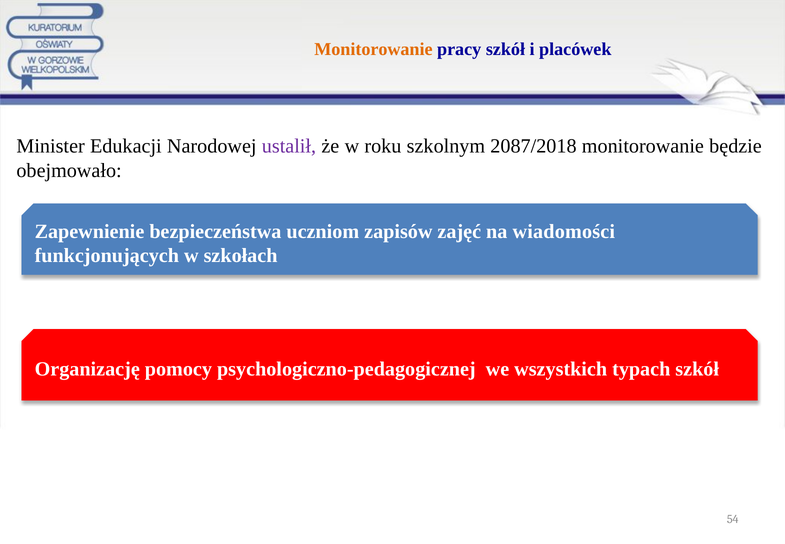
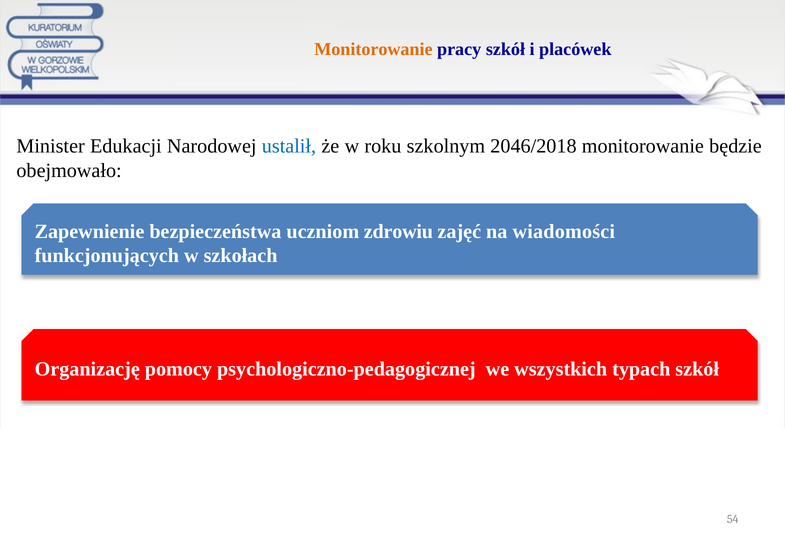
ustalił colour: purple -> blue (289, 146)
2087/2018: 2087/2018 -> 2046/2018 (533, 146)
zapisów: zapisów -> zdrowiu (398, 231)
